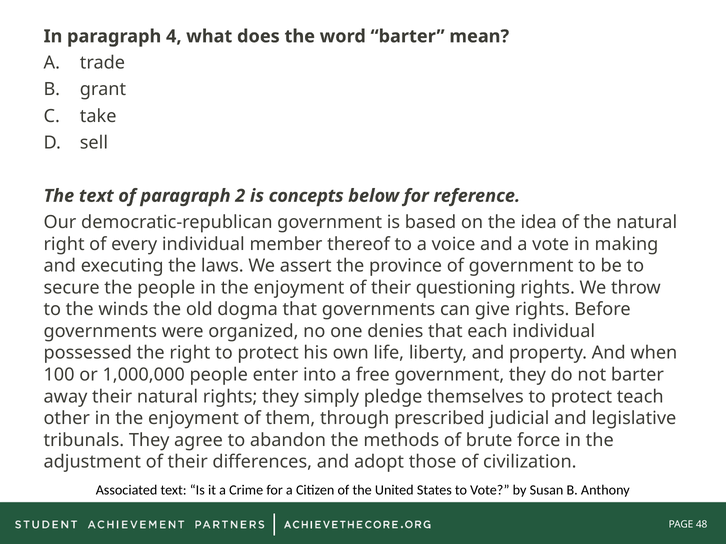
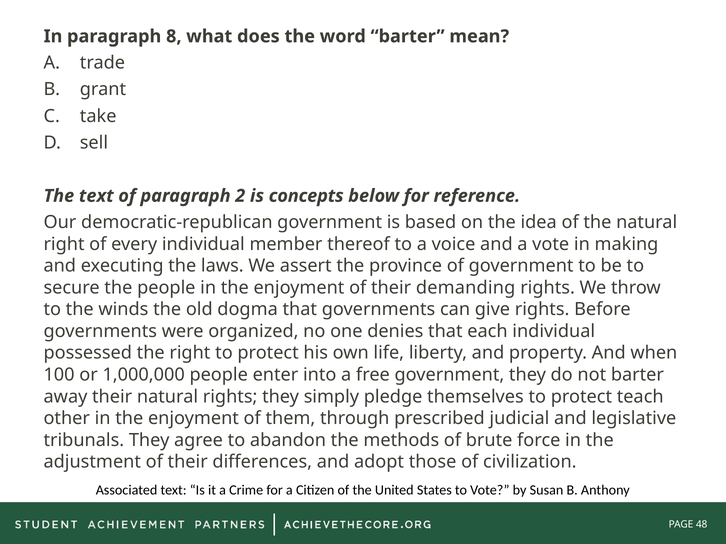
4: 4 -> 8 (174, 36)
questioning: questioning -> demanding (466, 288)
